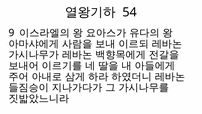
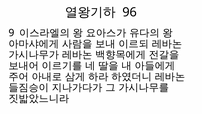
54: 54 -> 96 (130, 12)
